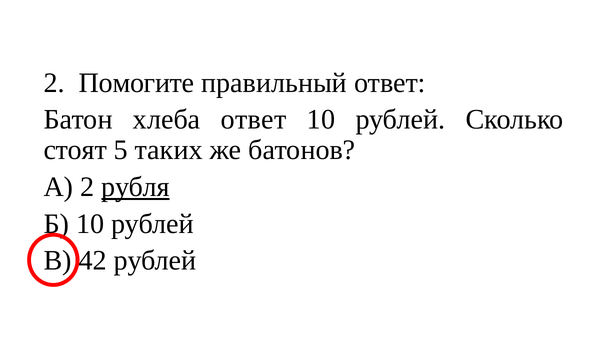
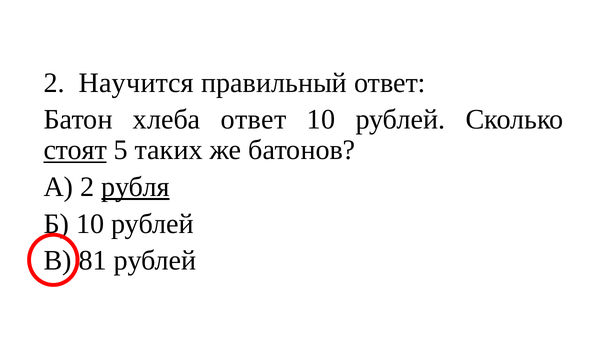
Помогите: Помогите -> Научится (136, 83)
стоят underline: none -> present (75, 150)
42: 42 -> 81 (93, 260)
